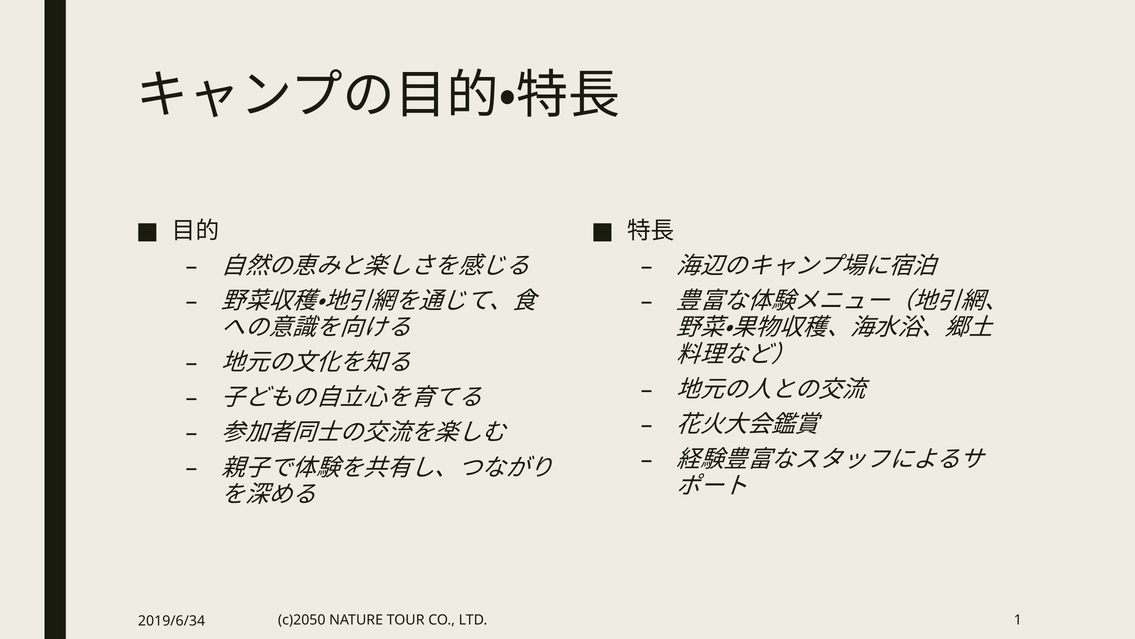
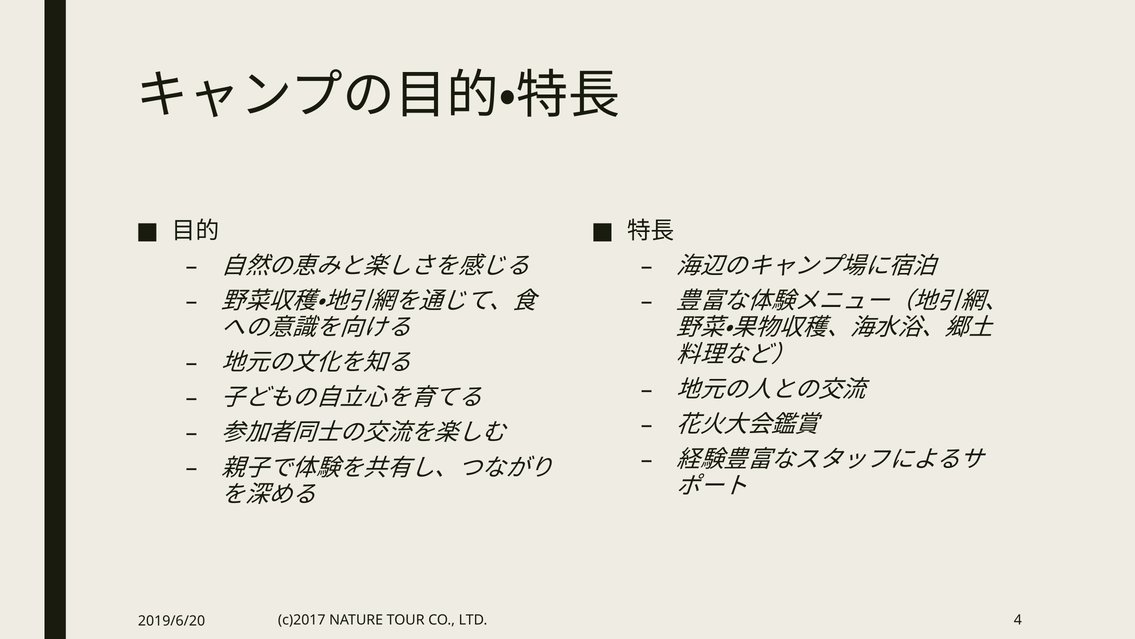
c)2050: c)2050 -> c)2017 (302, 619)
1: 1 -> 4 (1018, 619)
2019/6/34: 2019/6/34 -> 2019/6/20 (172, 621)
